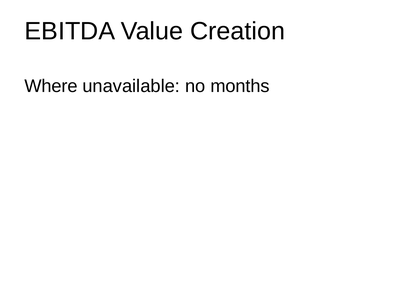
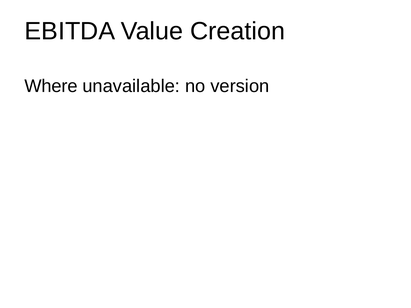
months: months -> version (240, 86)
